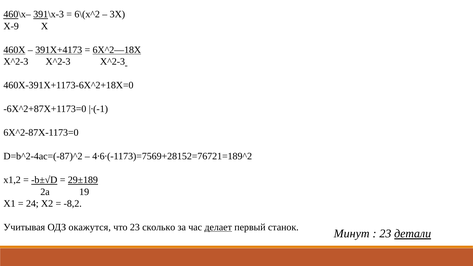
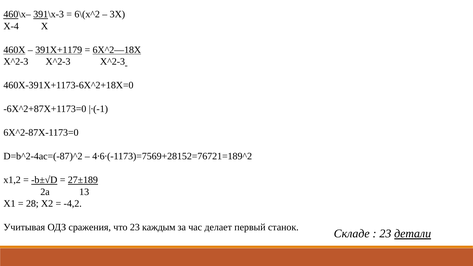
Х-9: Х-9 -> Х-4 (11, 26)
391Х+4173: 391Х+4173 -> 391Х+1179 (59, 50)
29±189: 29±189 -> 27±189 (83, 180)
19: 19 -> 13 (84, 192)
24: 24 -> 28 (32, 204)
-8,2: -8,2 -> -4,2 (73, 204)
окажутся: окажутся -> сражения (90, 227)
сколько: сколько -> каждым (159, 227)
делает underline: present -> none (218, 227)
Минут: Минут -> Складе (352, 234)
